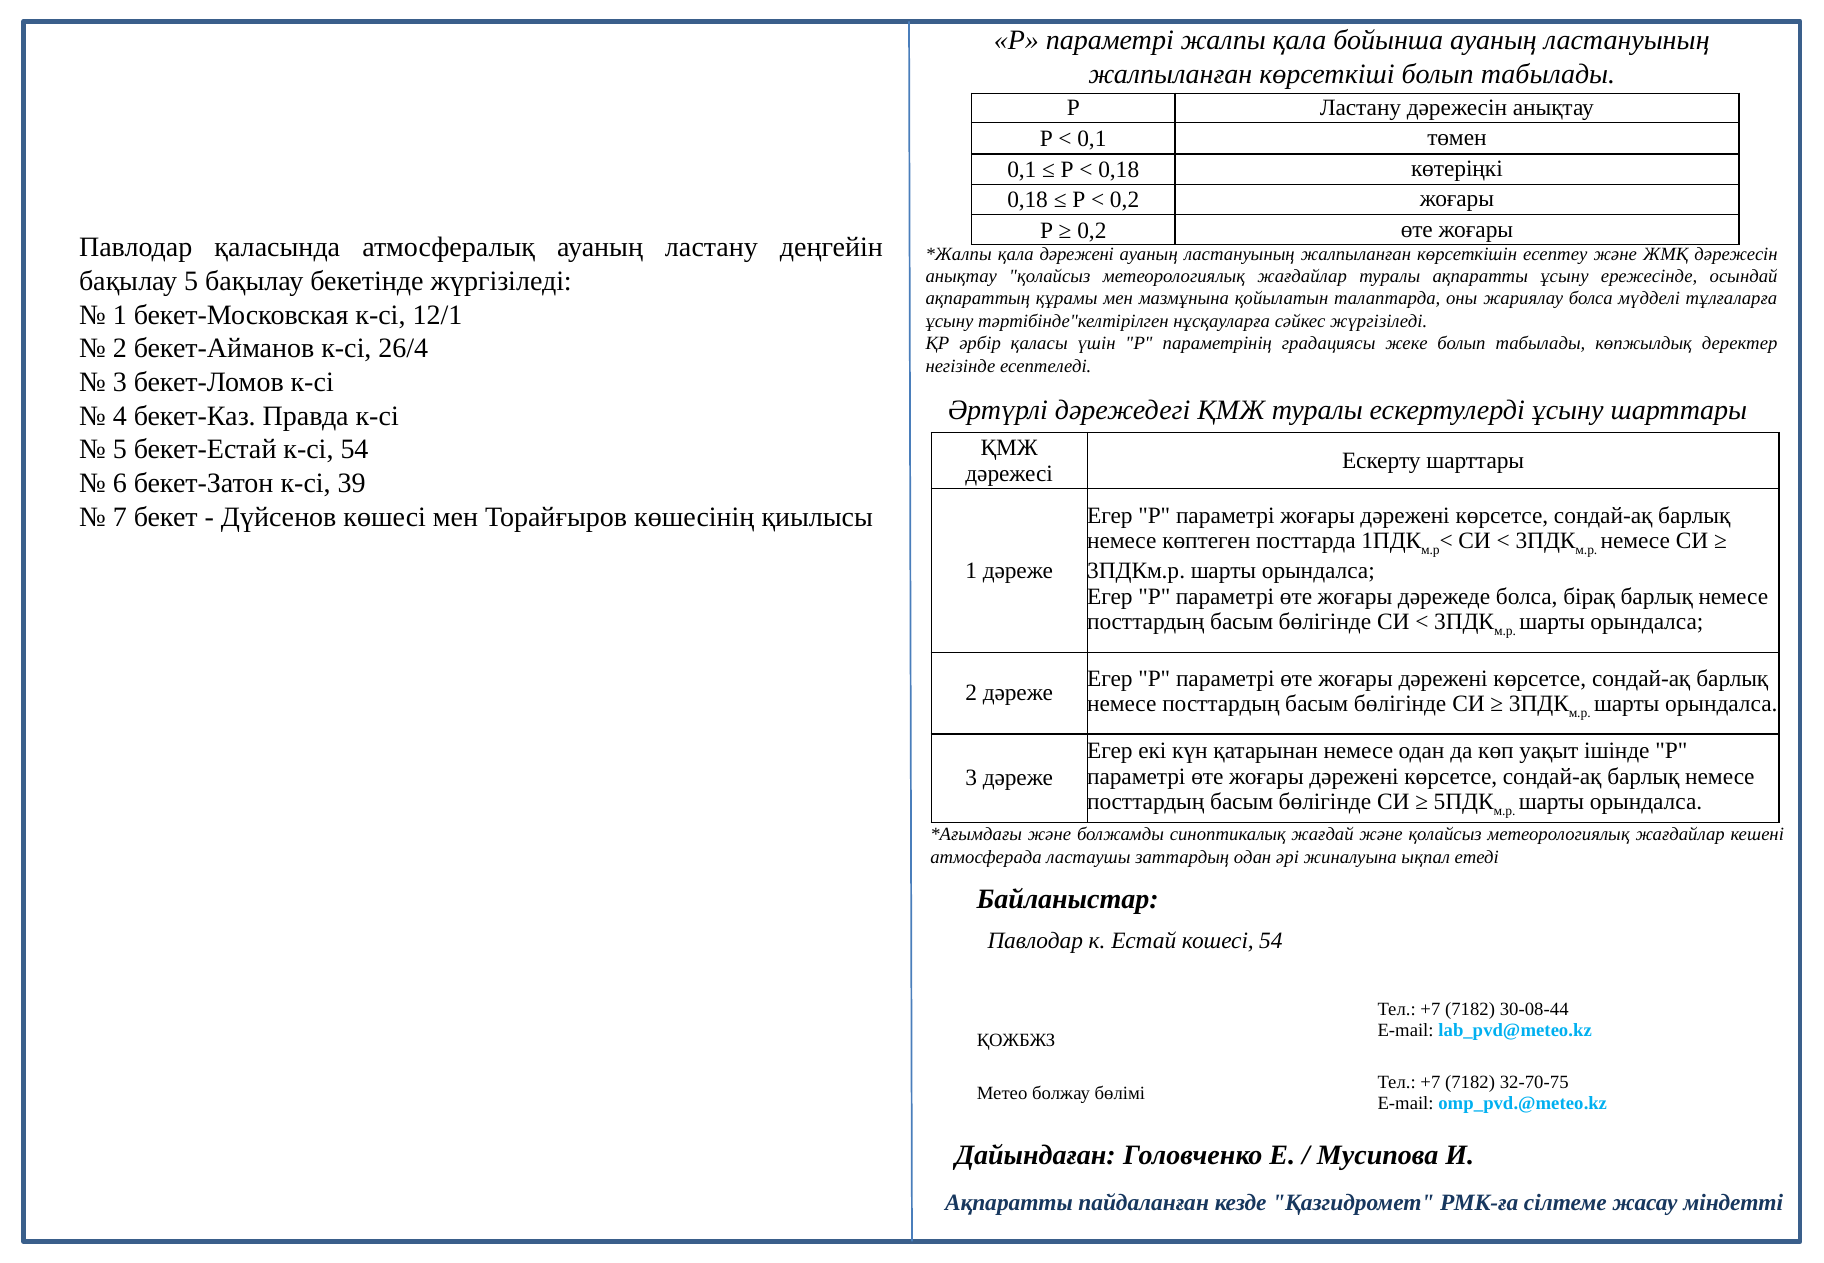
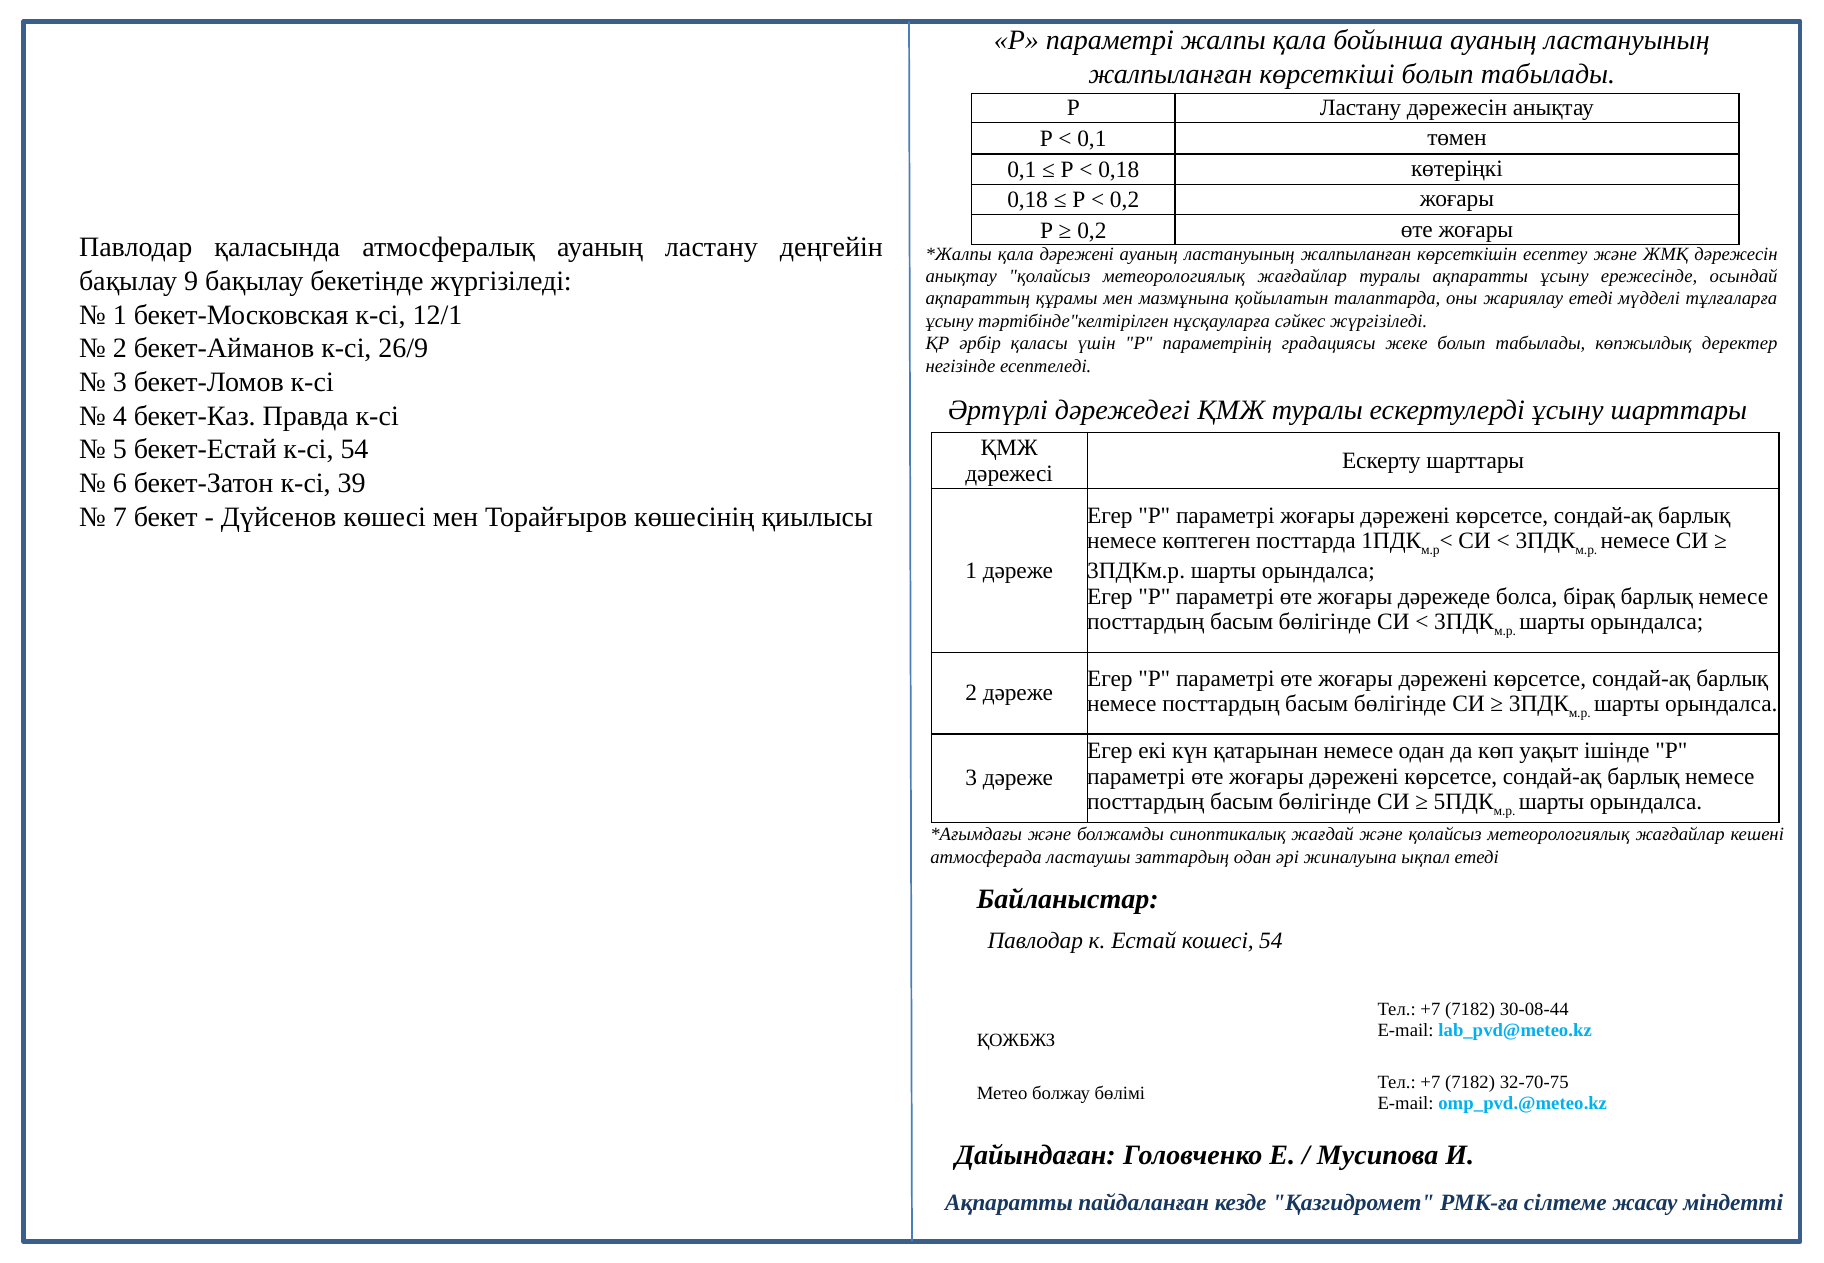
бақылау 5: 5 -> 9 (191, 281)
жариялау болса: болса -> етеді (1591, 299)
26/4: 26/4 -> 26/9 (403, 348)
